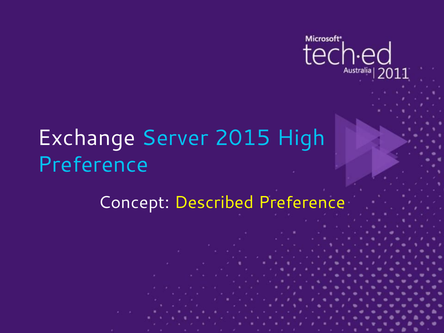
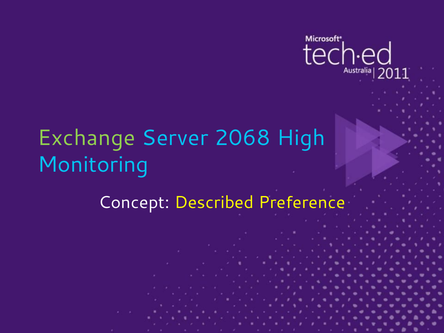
Exchange colour: white -> light green (87, 138)
2015: 2015 -> 2068 (243, 138)
Preference: Preference -> Monitoring (93, 165)
